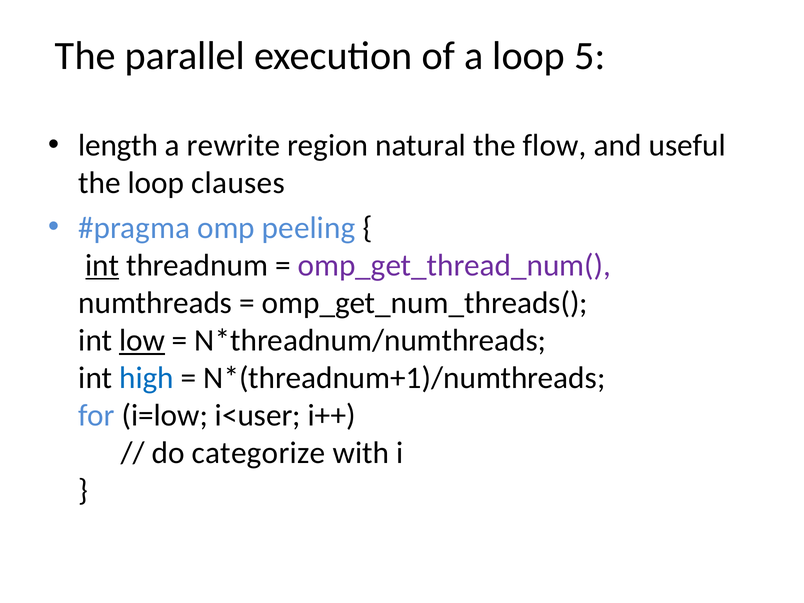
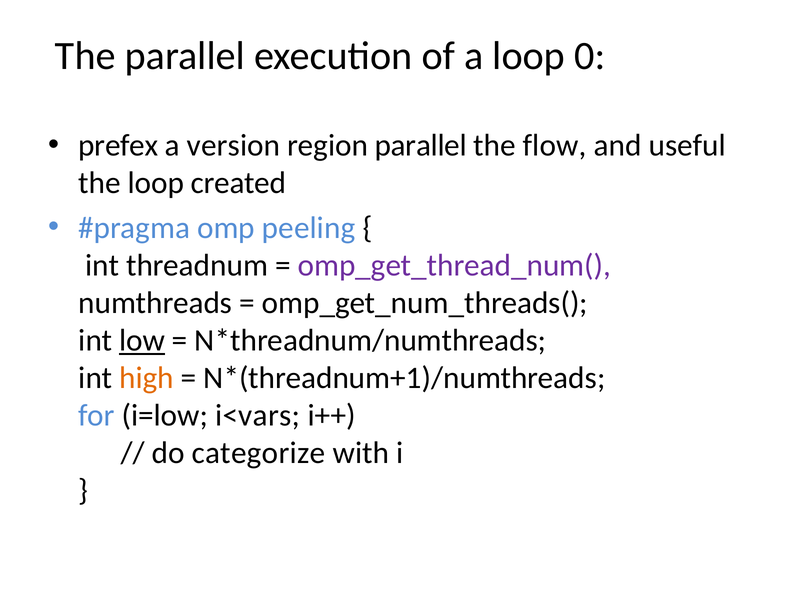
5: 5 -> 0 (590, 56)
length: length -> prefex (118, 146)
rewrite: rewrite -> version (234, 146)
region natural: natural -> parallel (421, 146)
clauses: clauses -> created (239, 183)
int underline: present -> none (102, 265)
high colour: blue -> orange (146, 378)
i<user: i<user -> i<vars (258, 416)
